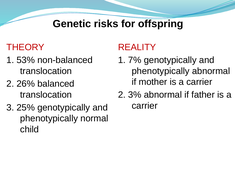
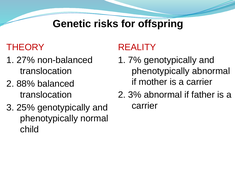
53%: 53% -> 27% (26, 60)
26%: 26% -> 88% (26, 84)
